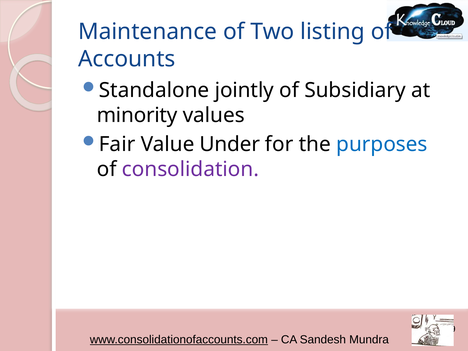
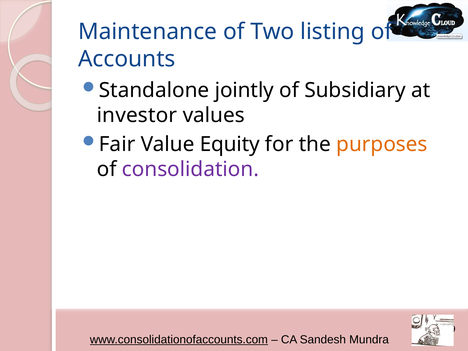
minority: minority -> investor (137, 115)
Under: Under -> Equity (230, 144)
purposes colour: blue -> orange (382, 144)
